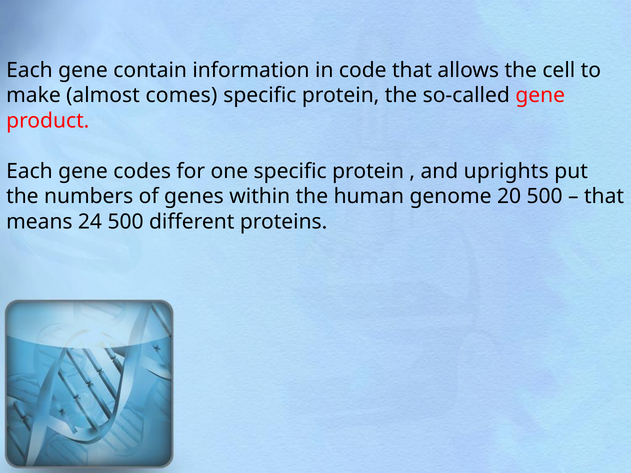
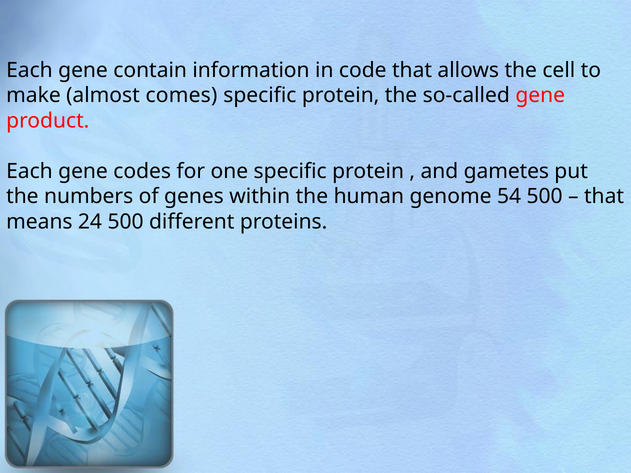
uprights: uprights -> gametes (506, 171)
20: 20 -> 54 (509, 197)
